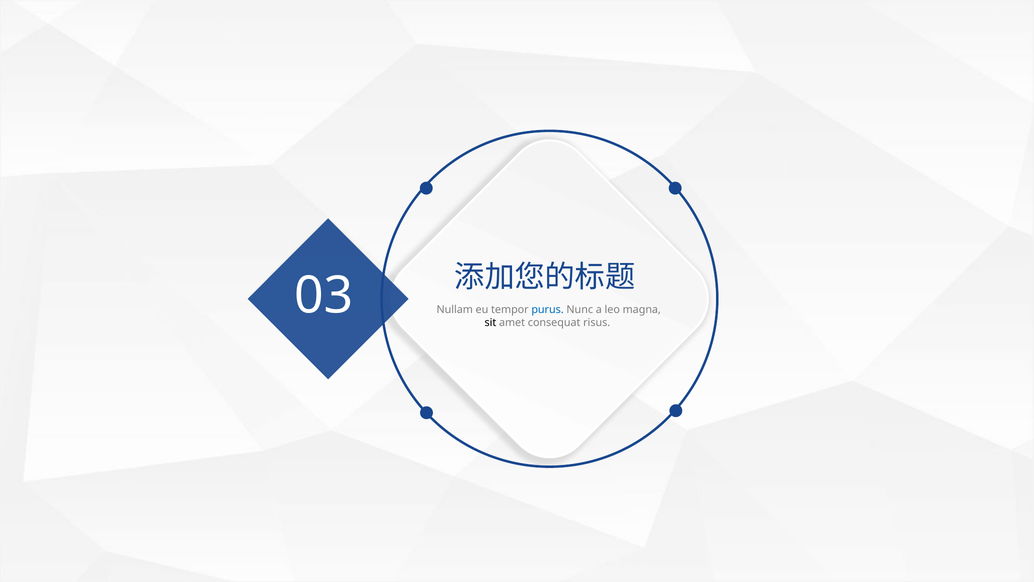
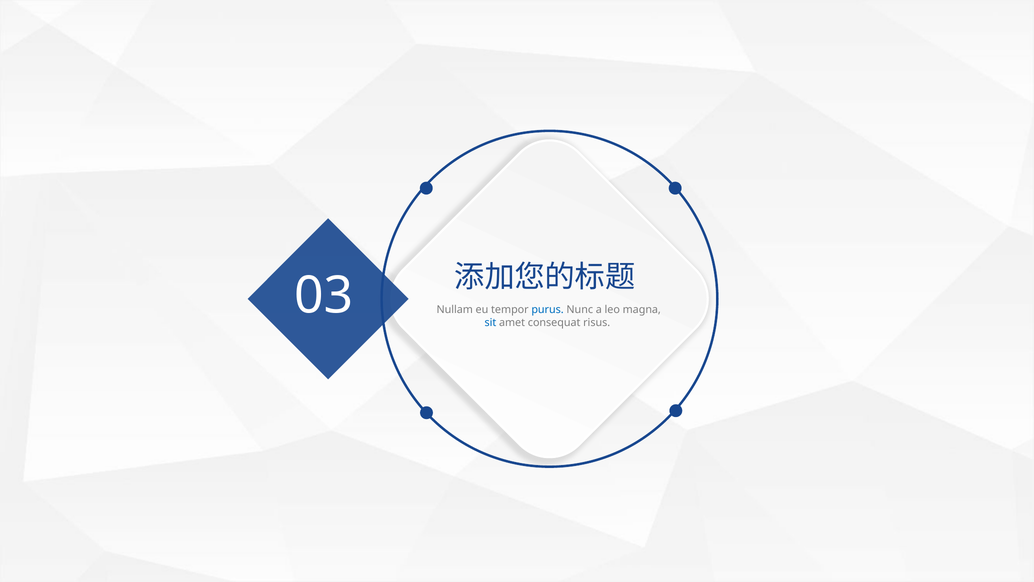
sit colour: black -> blue (490, 323)
